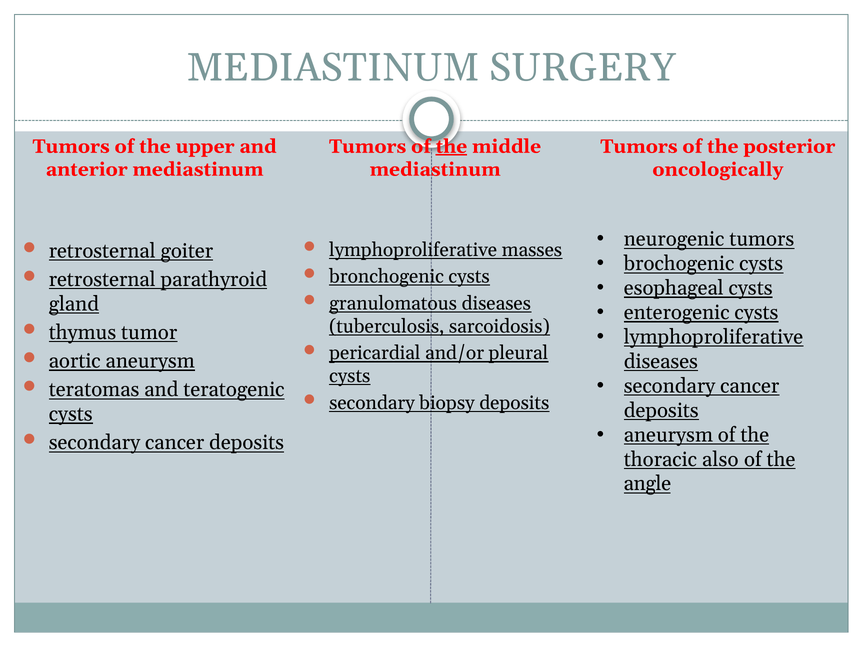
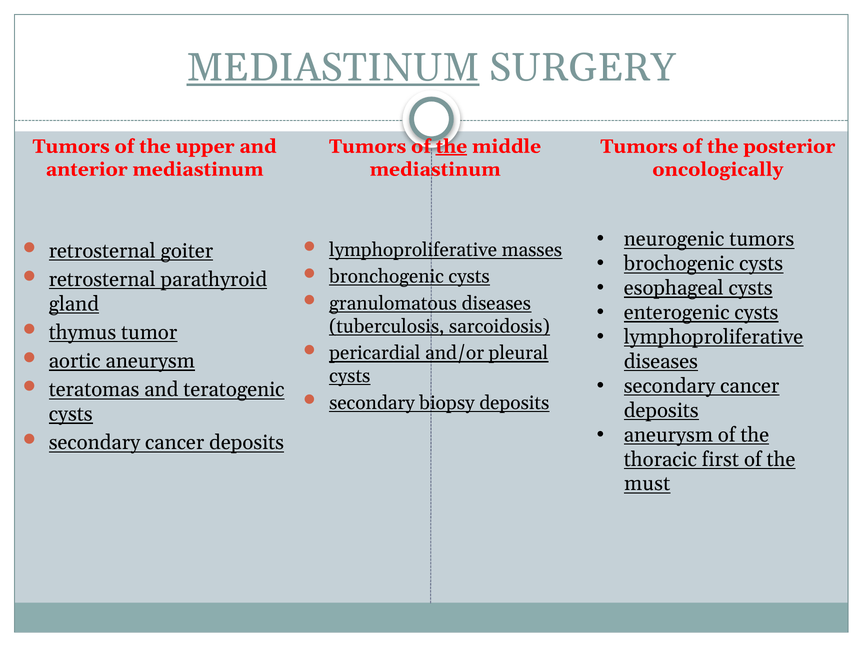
MEDIASTINUM underline: none -> present (333, 68)
also: also -> first (720, 459)
angle: angle -> must (647, 484)
